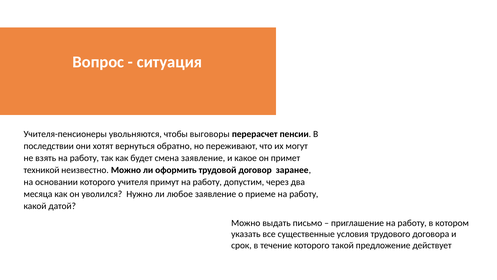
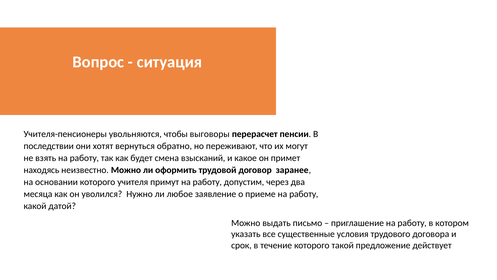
смена заявление: заявление -> взысканий (203, 158)
техникой: техникой -> находясь (41, 170)
